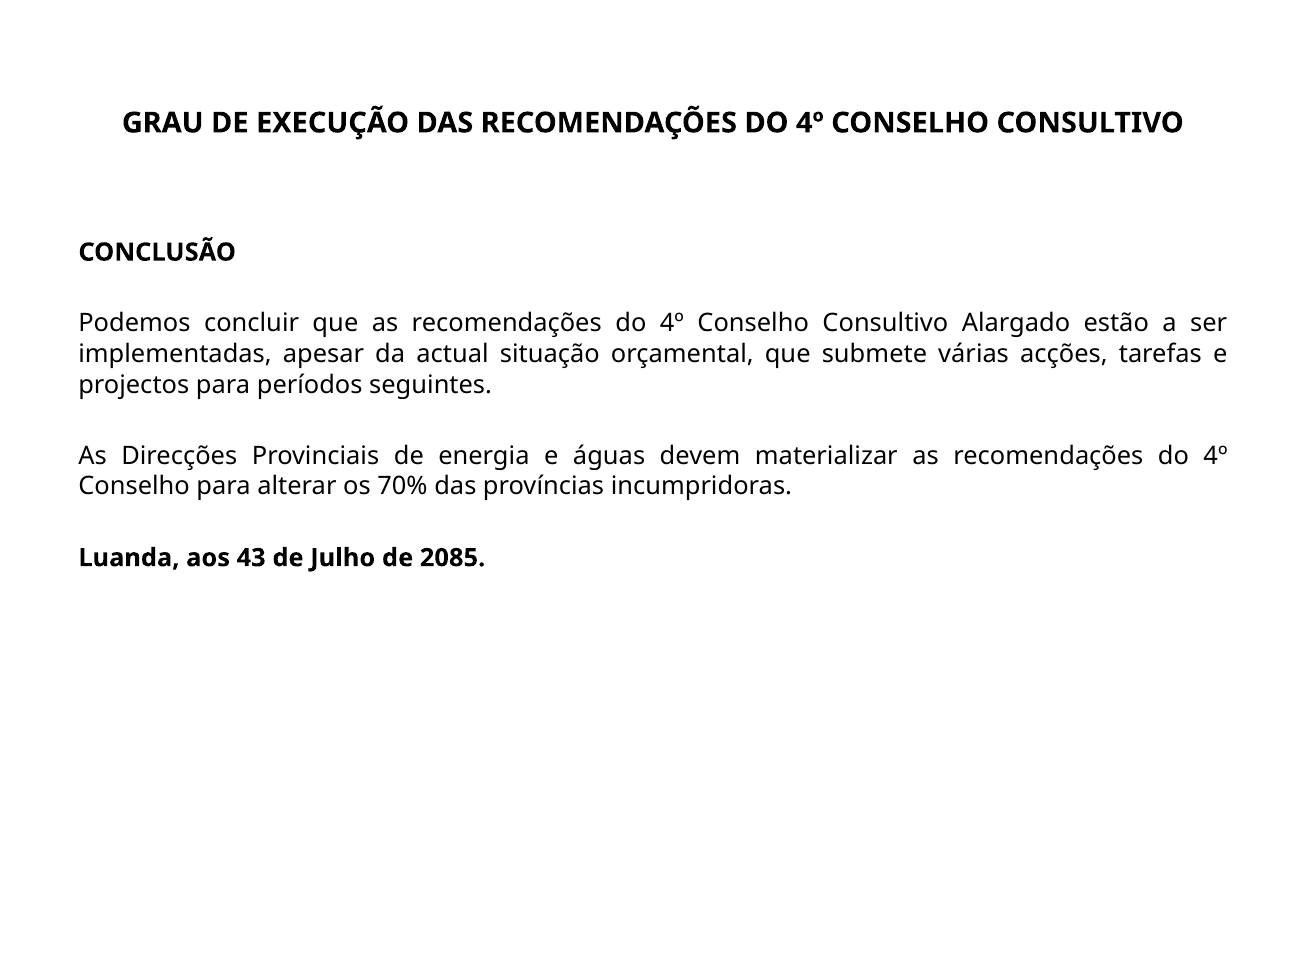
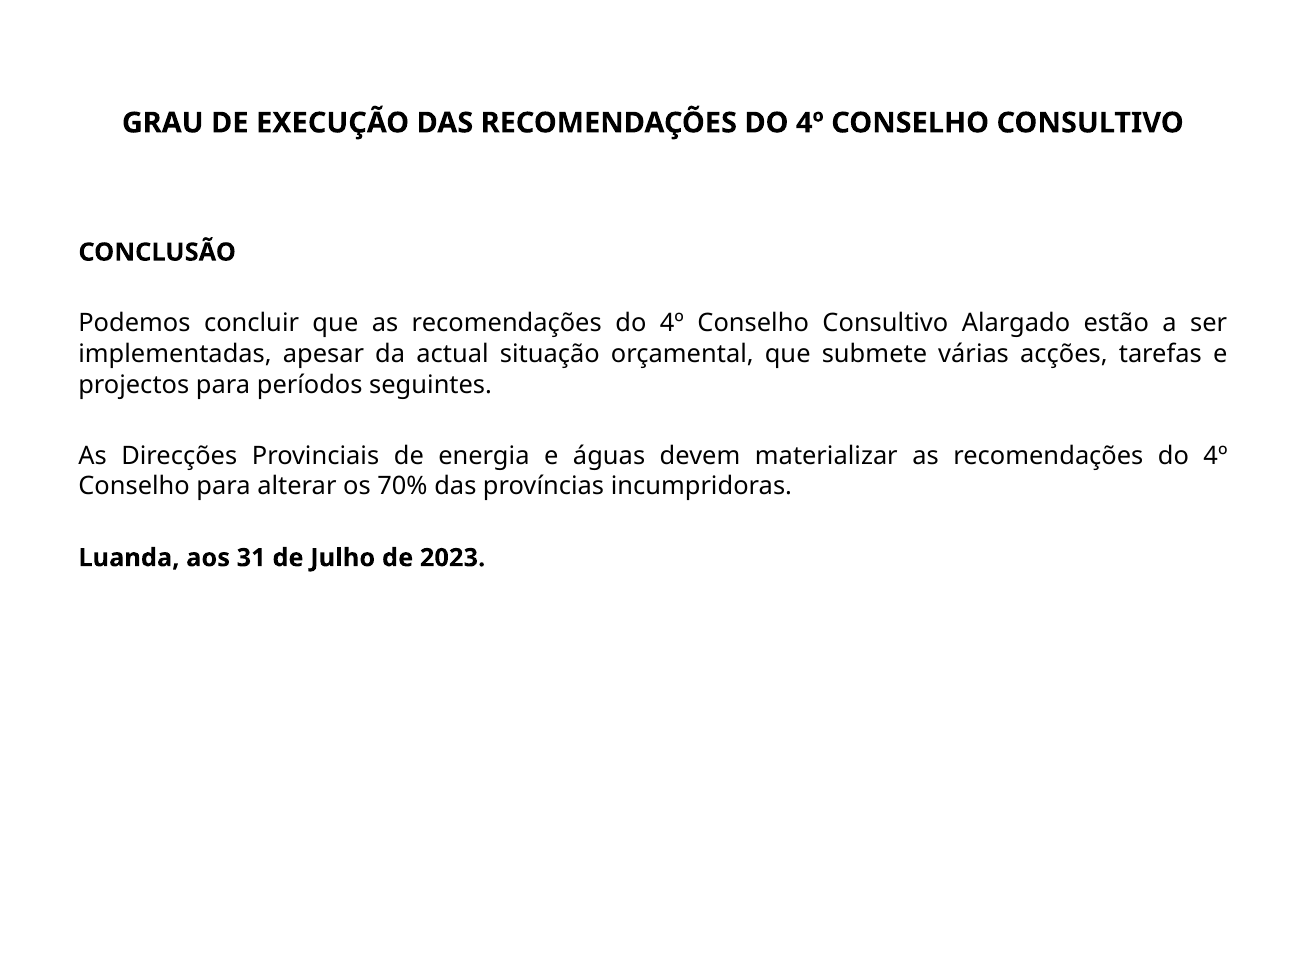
43: 43 -> 31 (251, 558)
2085: 2085 -> 2023 (453, 558)
